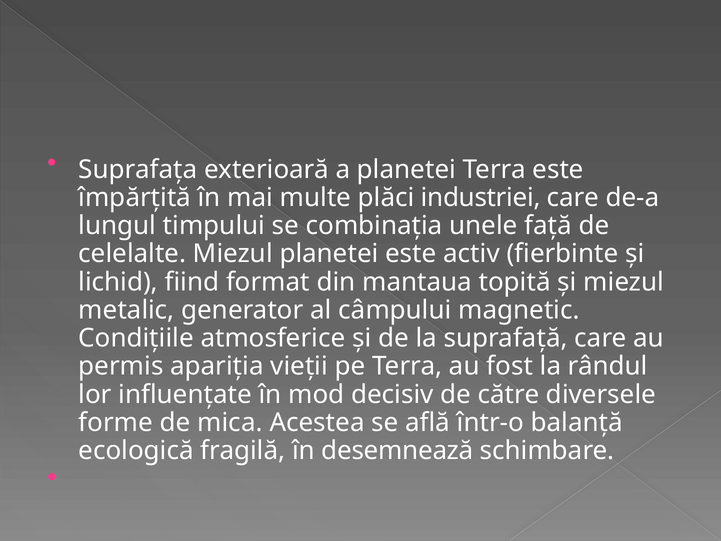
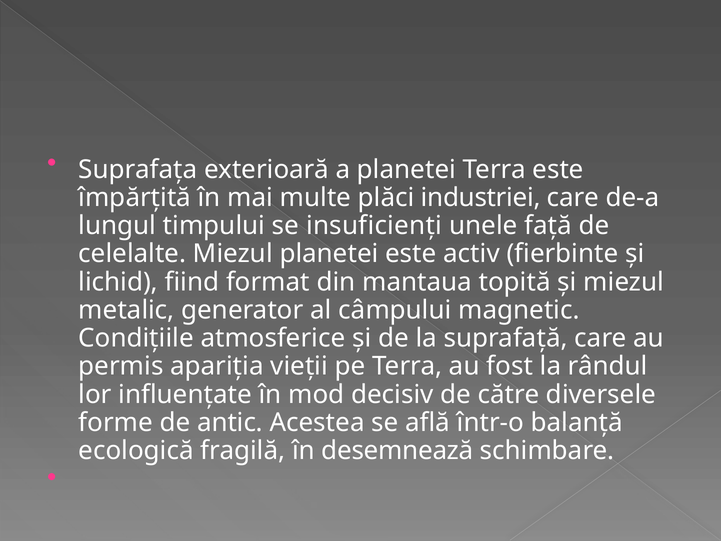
combinația: combinația -> insuficienți (374, 226)
mica: mica -> antic (230, 422)
